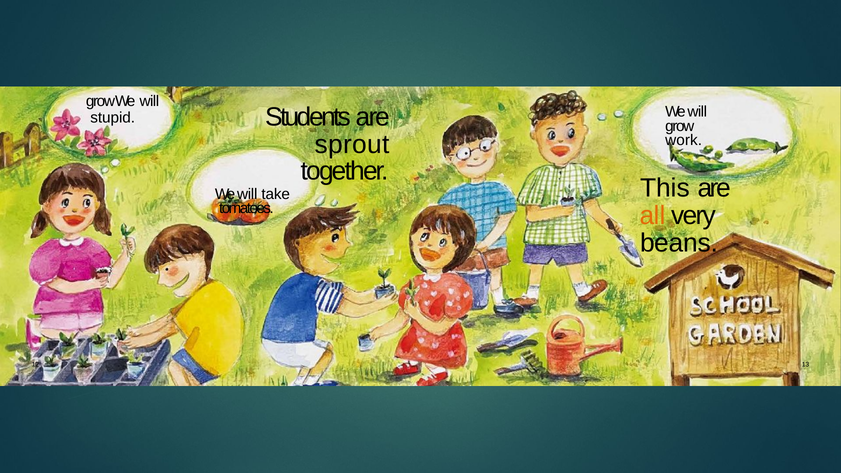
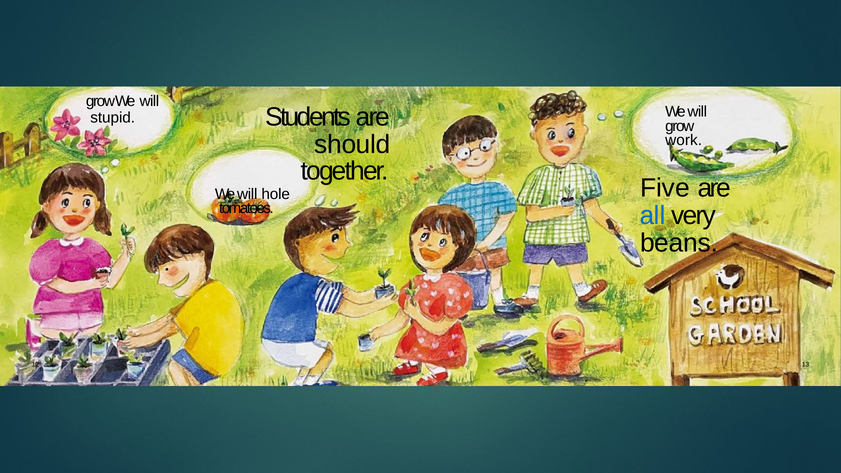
sprout: sprout -> should (352, 145)
This: This -> Five (665, 188)
take: take -> hole (276, 194)
all colour: orange -> blue (653, 216)
